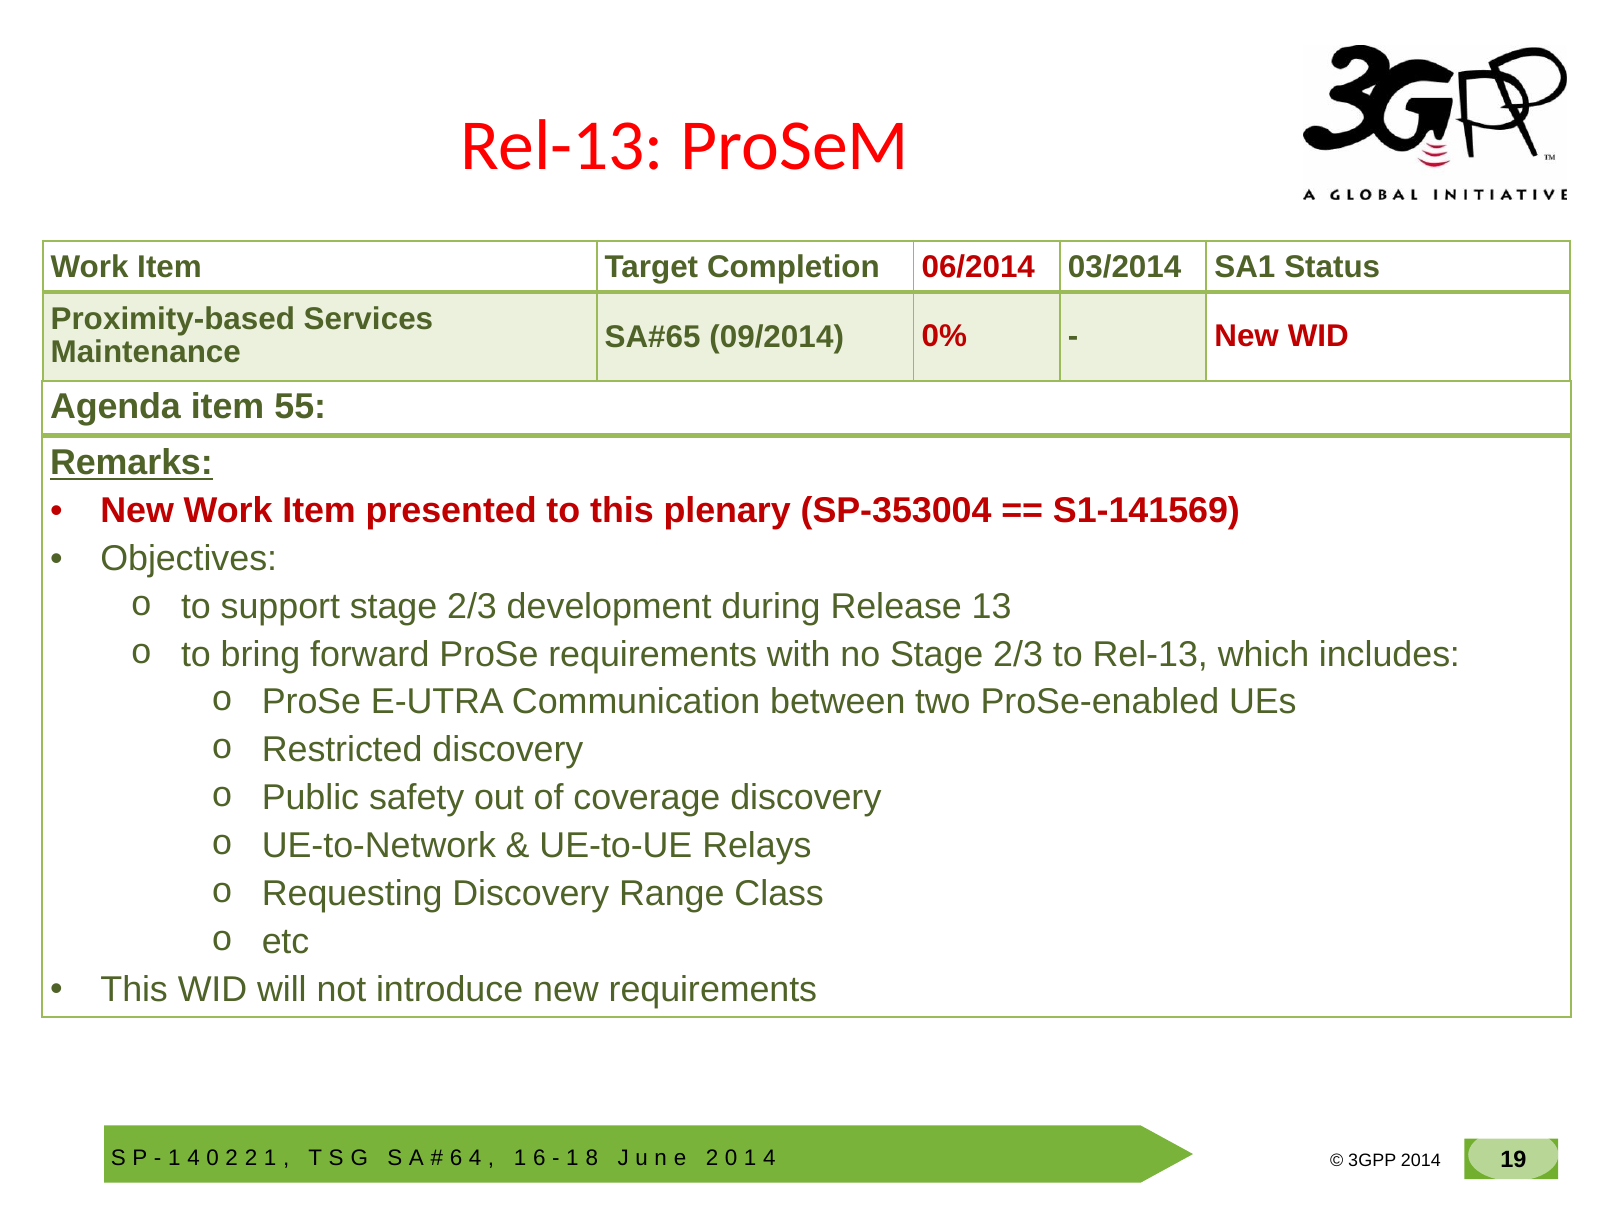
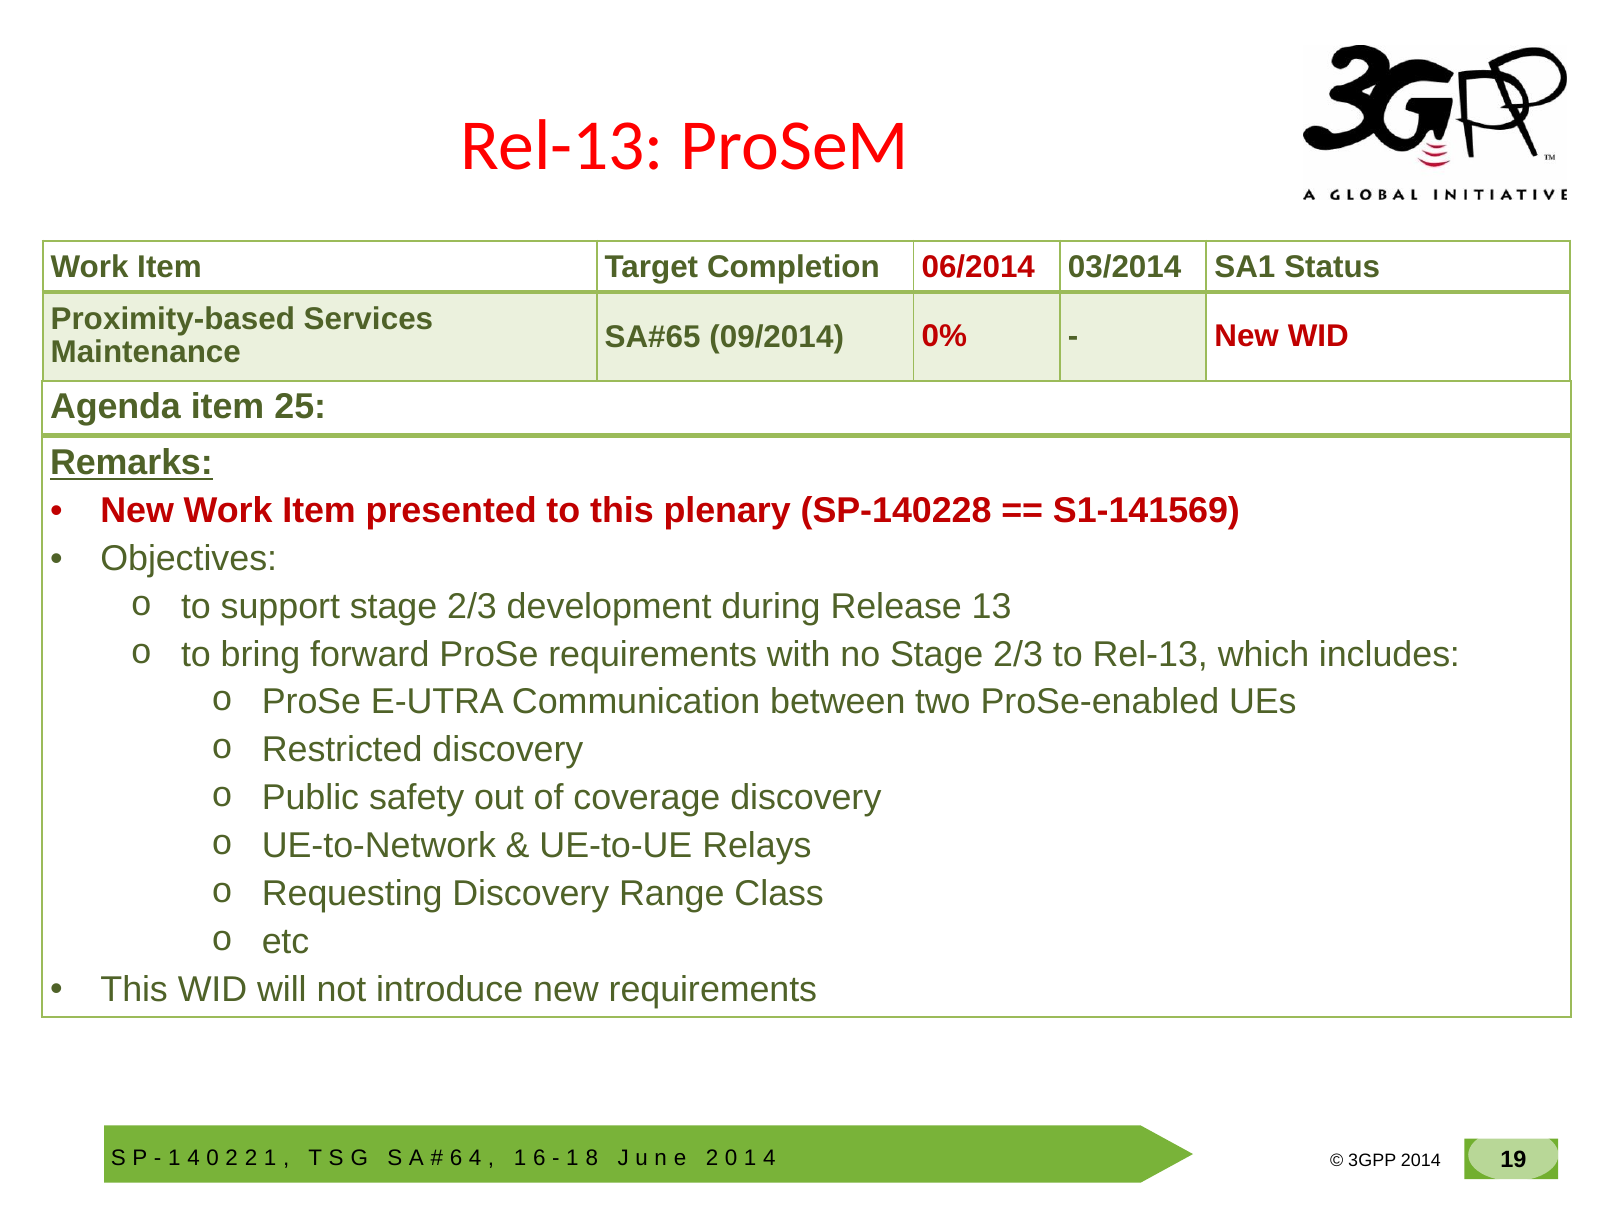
55: 55 -> 25 (300, 407)
SP-353004: SP-353004 -> SP-140228 (896, 510)
